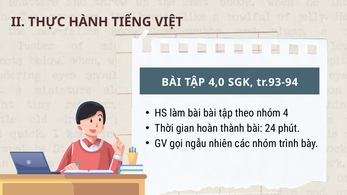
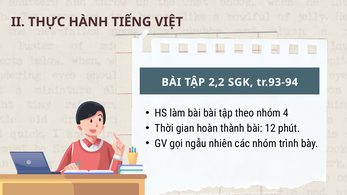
4,0: 4,0 -> 2,2 (216, 82)
24: 24 -> 12 (270, 128)
